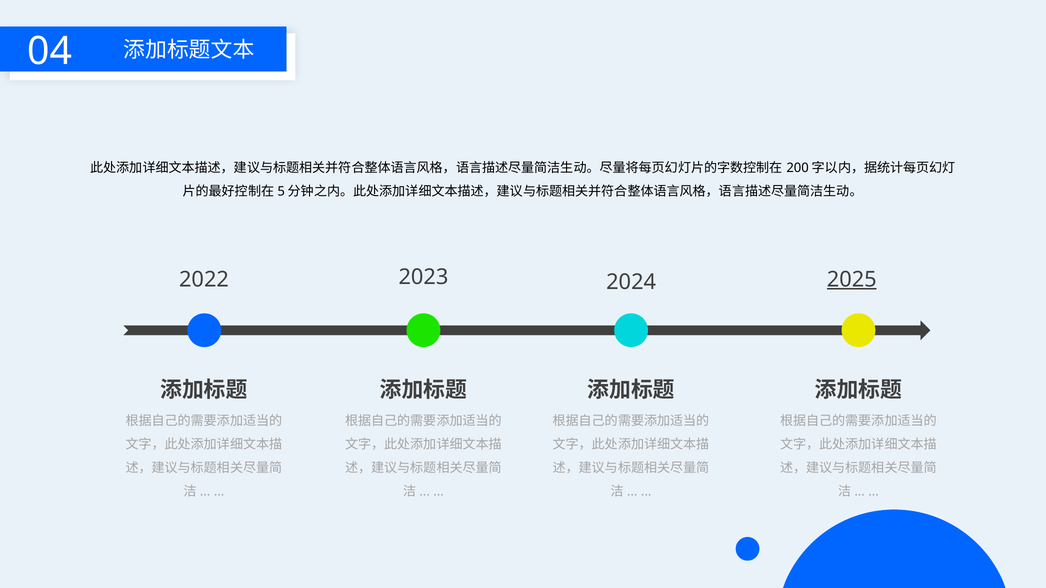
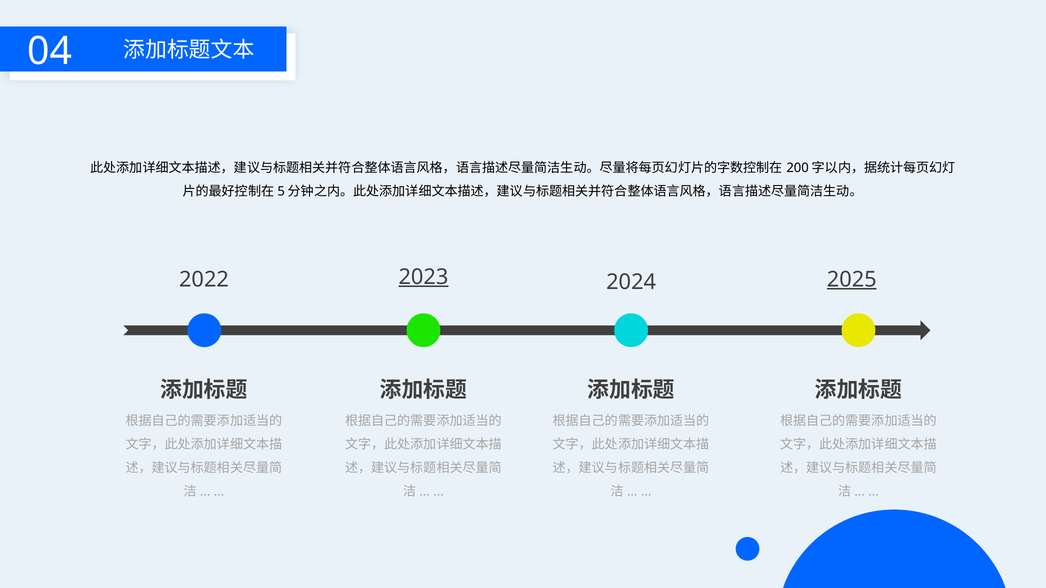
2023 underline: none -> present (423, 277)
